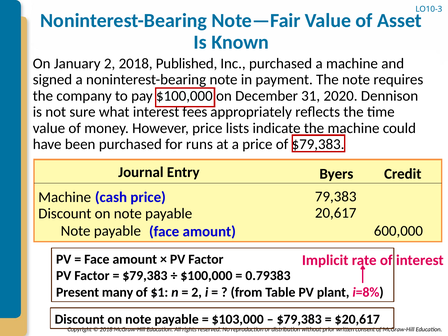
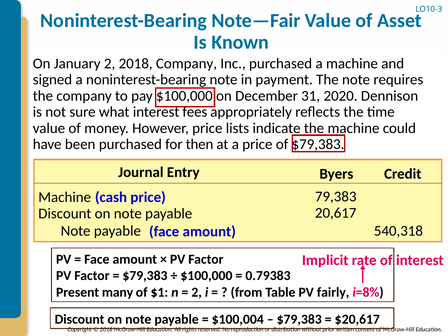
2018 Published: Published -> Company (186, 64)
runs: runs -> then (200, 144)
600,000: 600,000 -> 540,318 (398, 231)
plant: plant -> fairly (333, 292)
$103,000: $103,000 -> $100,004 (238, 319)
